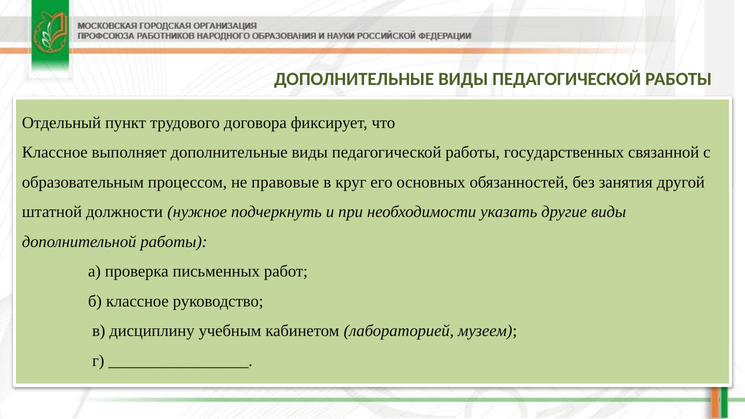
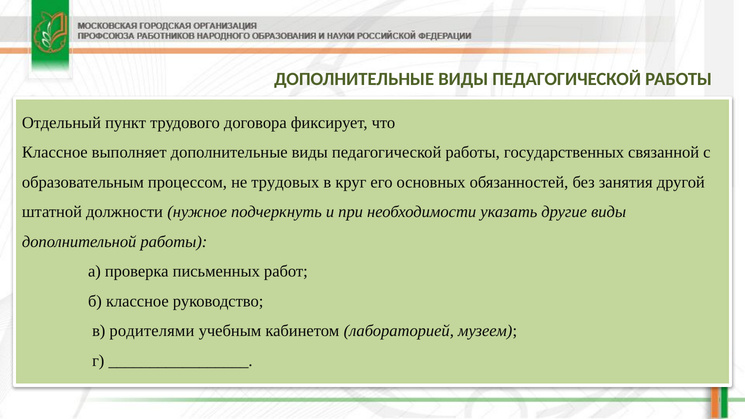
правовые: правовые -> трудовых (285, 182)
дисциплину: дисциплину -> родителями (152, 331)
